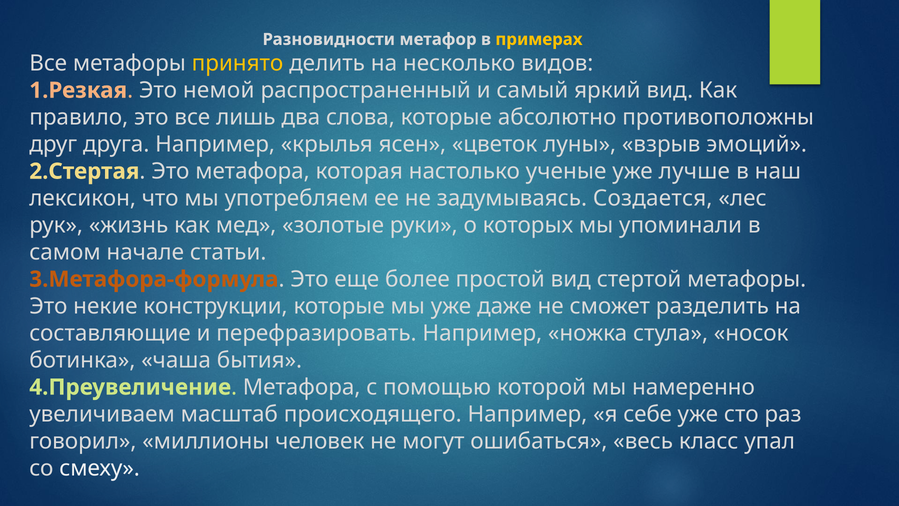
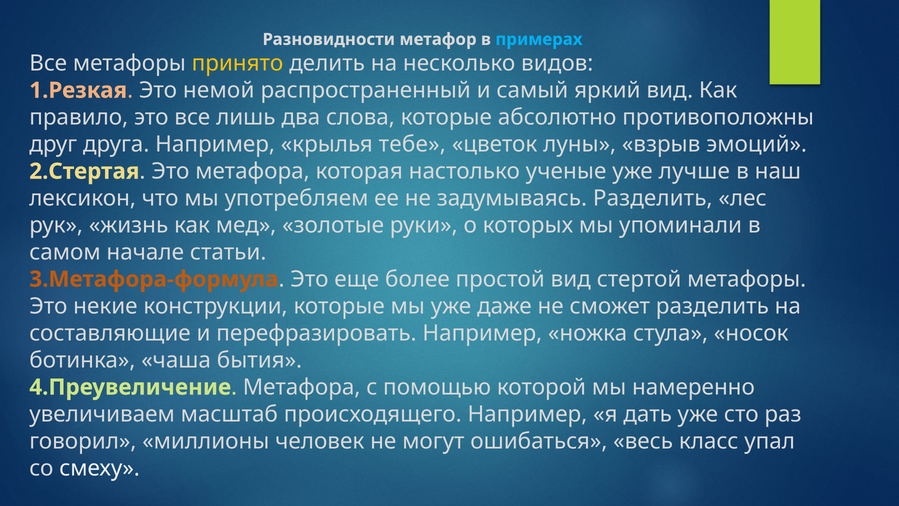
примерах colour: yellow -> light blue (539, 39)
ясен: ясен -> тебе (412, 144)
задумываясь Создается: Создается -> Разделить (653, 198)
себе: себе -> дать (648, 414)
